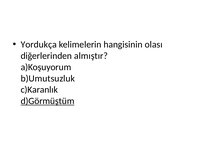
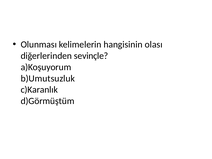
Yordukça: Yordukça -> Olunması (39, 44)
almıştır: almıştır -> sevinçle (91, 56)
d)Görmüştüm underline: present -> none (48, 101)
